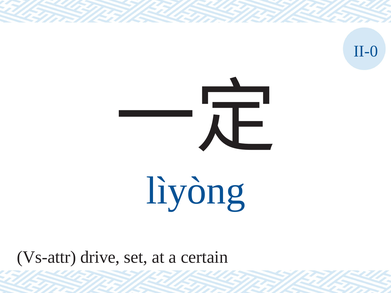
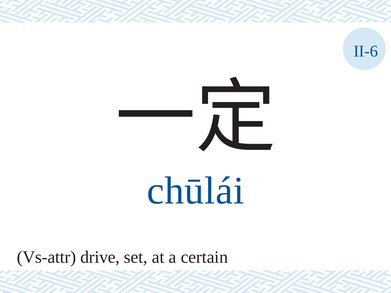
II-0: II-0 -> II-6 (366, 51)
lìyòng: lìyòng -> chūlái (195, 191)
